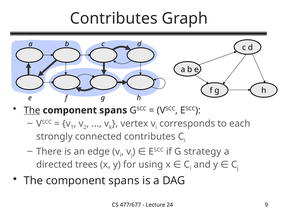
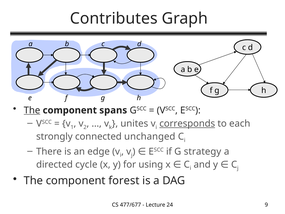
vertex: vertex -> unites (134, 123)
corresponds underline: none -> present (187, 123)
connected contributes: contributes -> unchanged (150, 136)
trees: trees -> cycle (86, 164)
spans: spans -> forest (124, 181)
